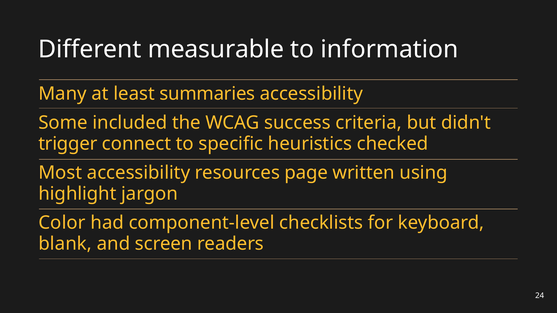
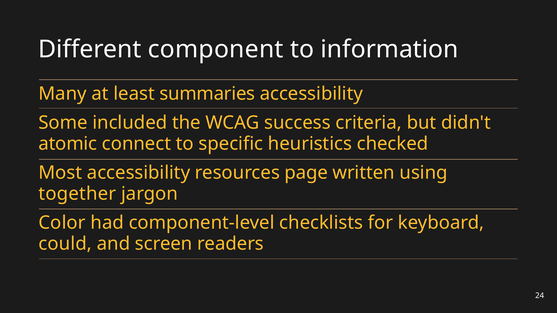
measurable: measurable -> component (216, 49)
trigger: trigger -> atomic (68, 144)
highlight: highlight -> together (77, 194)
blank: blank -> could (65, 244)
